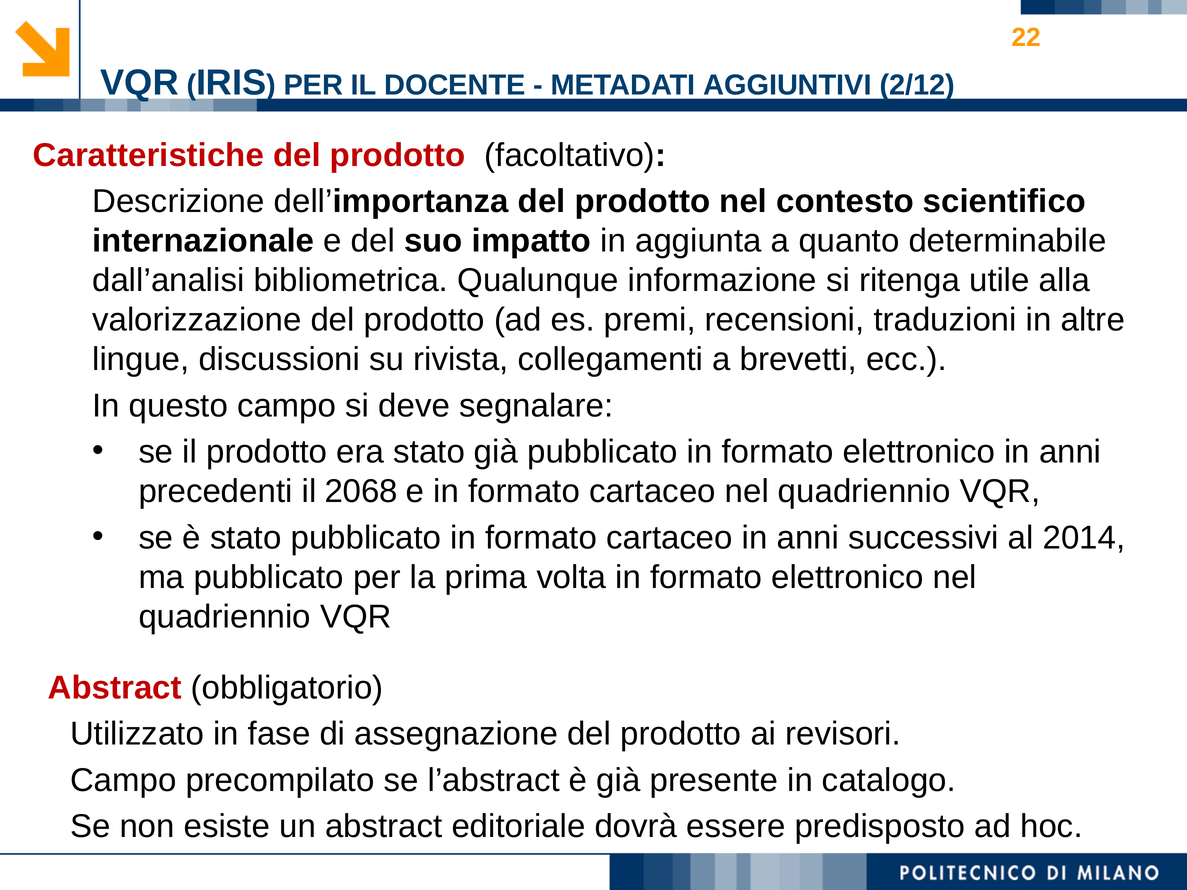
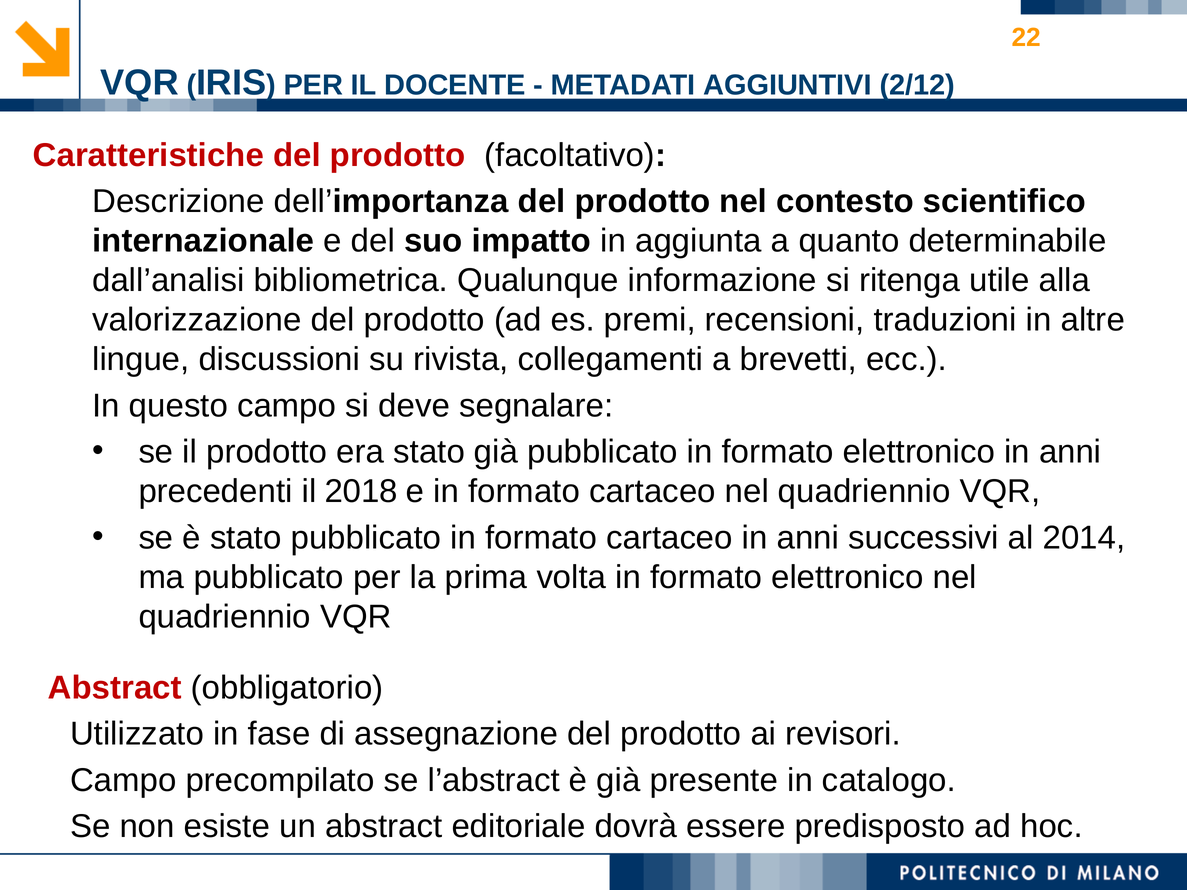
2068: 2068 -> 2018 (361, 492)
